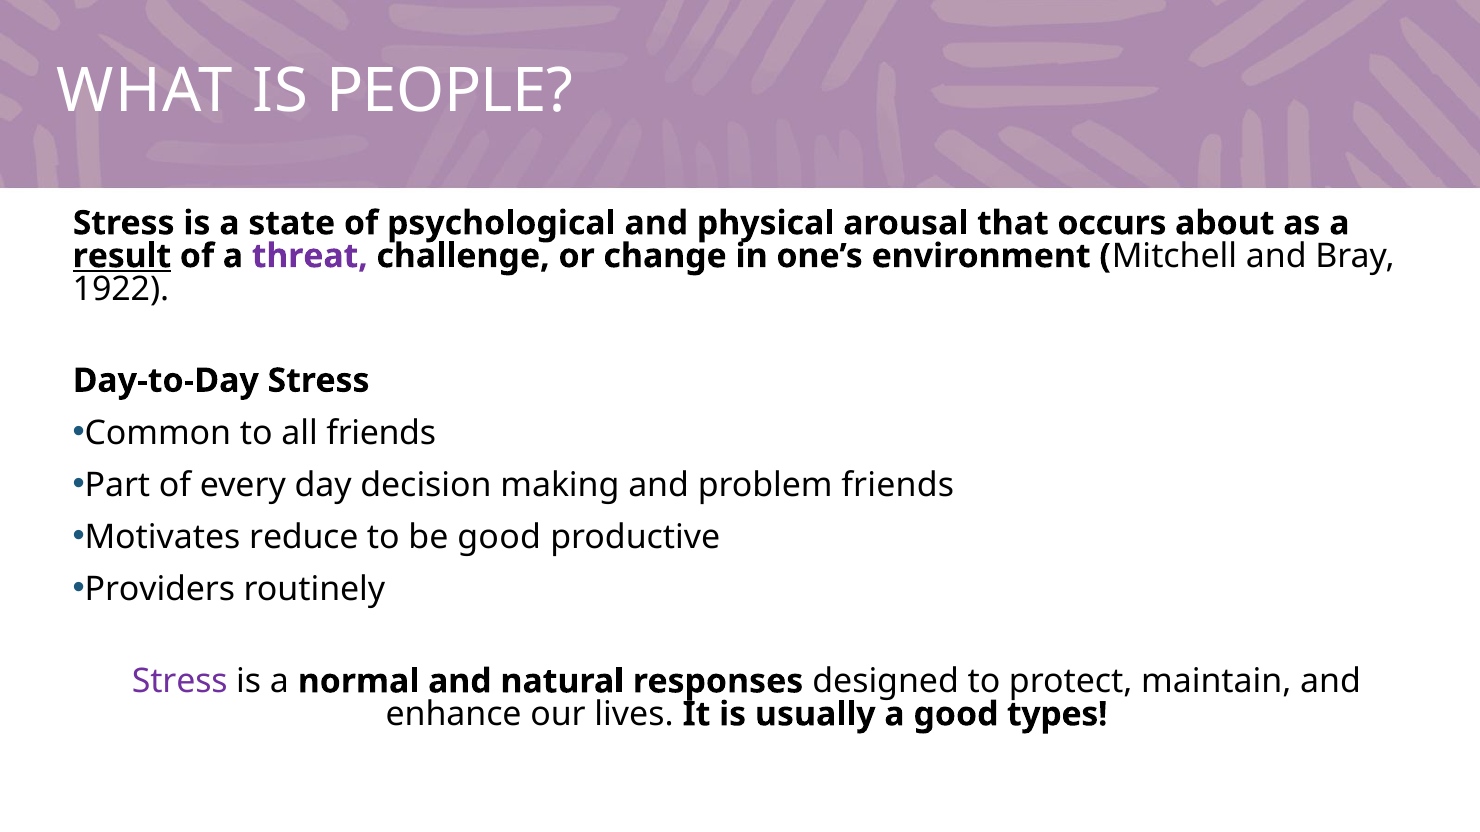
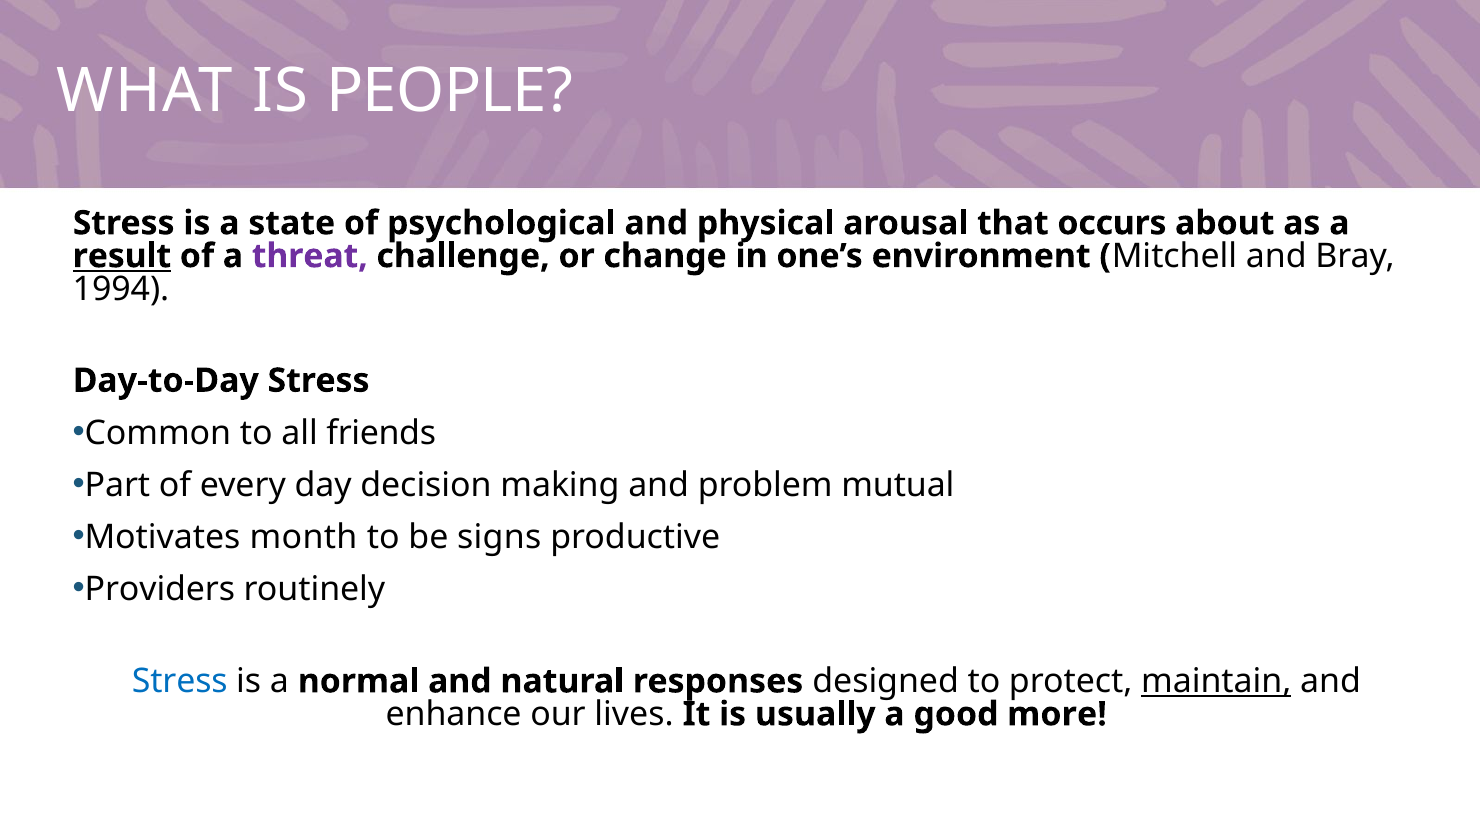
1922: 1922 -> 1994 (121, 289)
problem friends: friends -> mutual (898, 485)
reduce: reduce -> month (304, 538)
be good: good -> signs (499, 538)
Stress colour: purple -> blue (180, 682)
maintain underline: none -> present (1216, 682)
types: types -> more (1057, 715)
